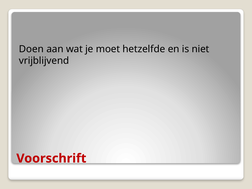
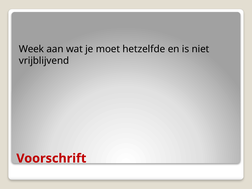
Doen: Doen -> Week (31, 49)
